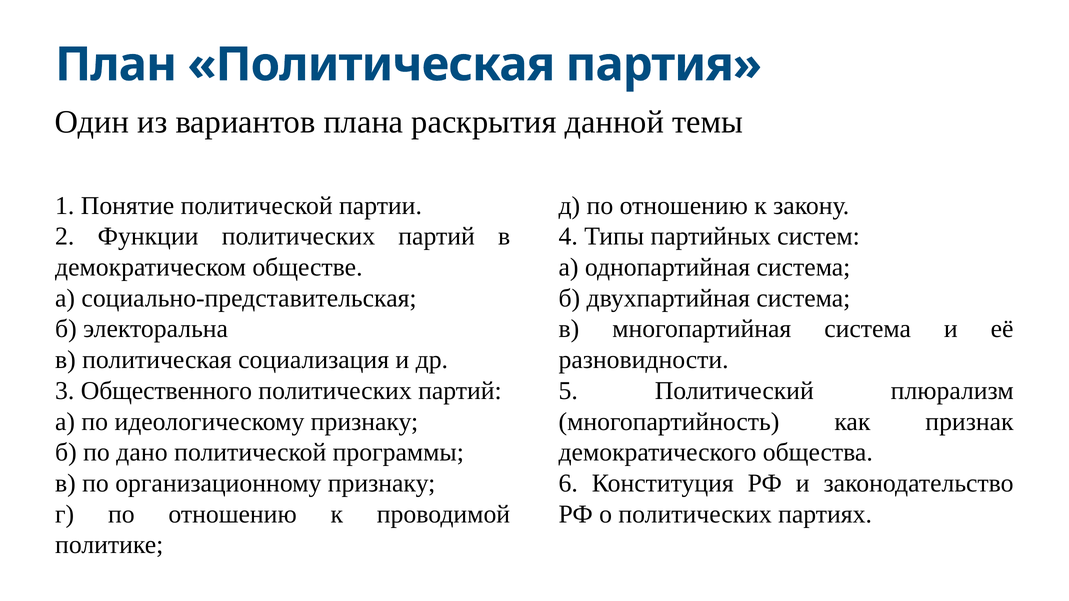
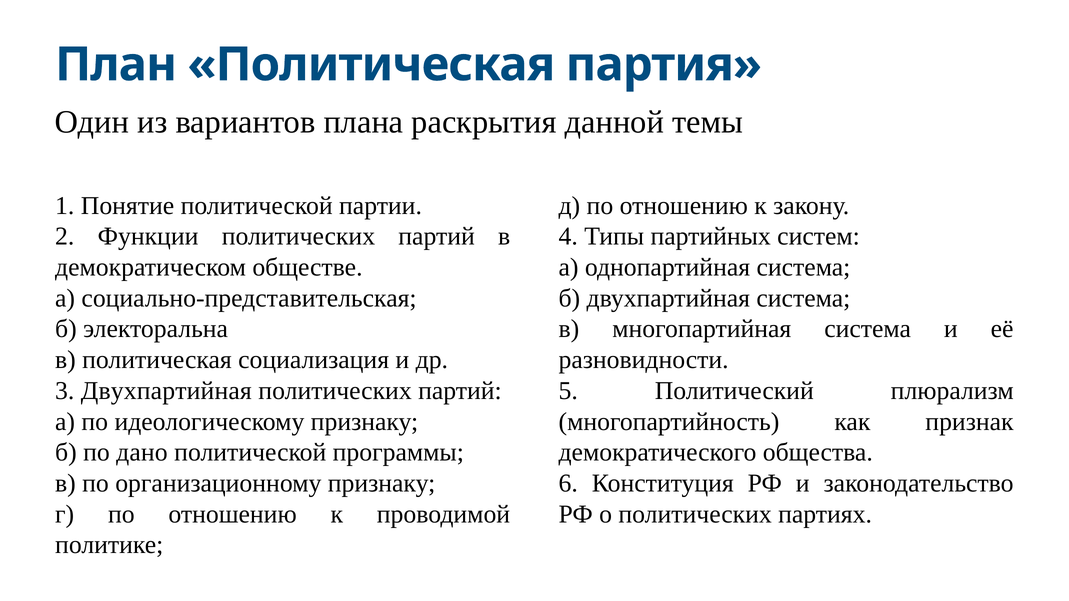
3 Общественного: Общественного -> Двухпартийная (166, 391)
